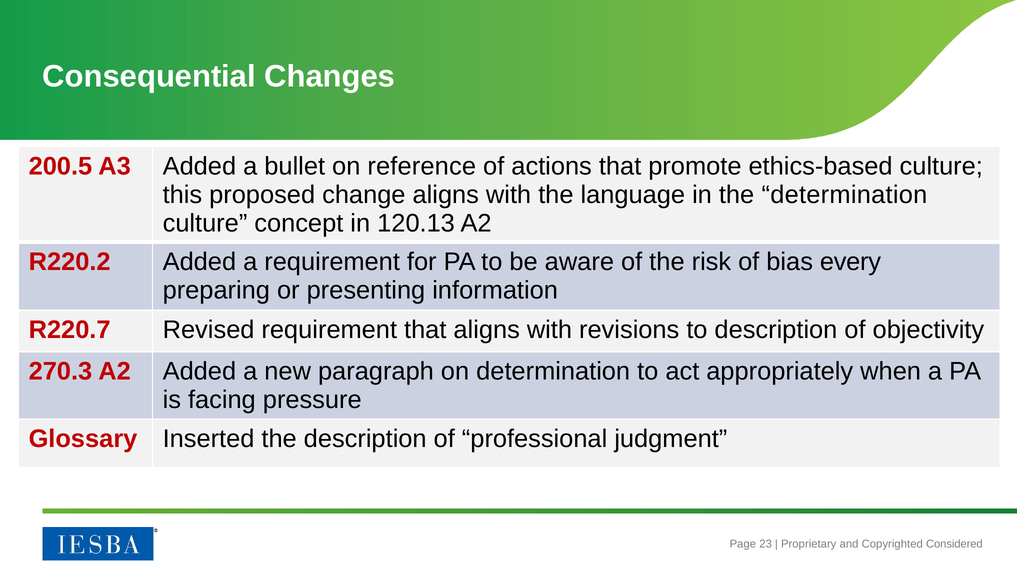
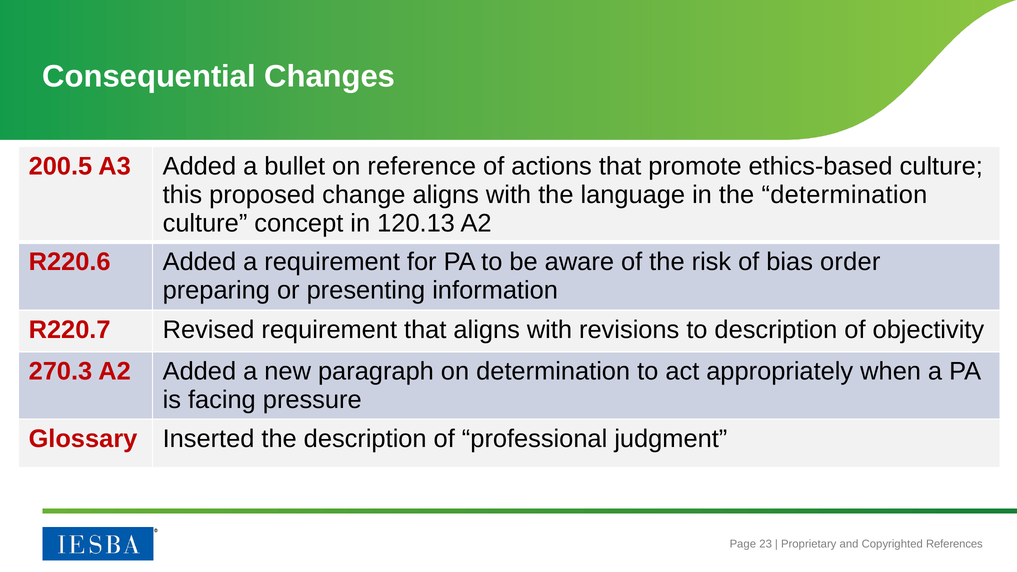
R220.2: R220.2 -> R220.6 (70, 262)
every: every -> order (850, 262)
Considered: Considered -> References (954, 544)
